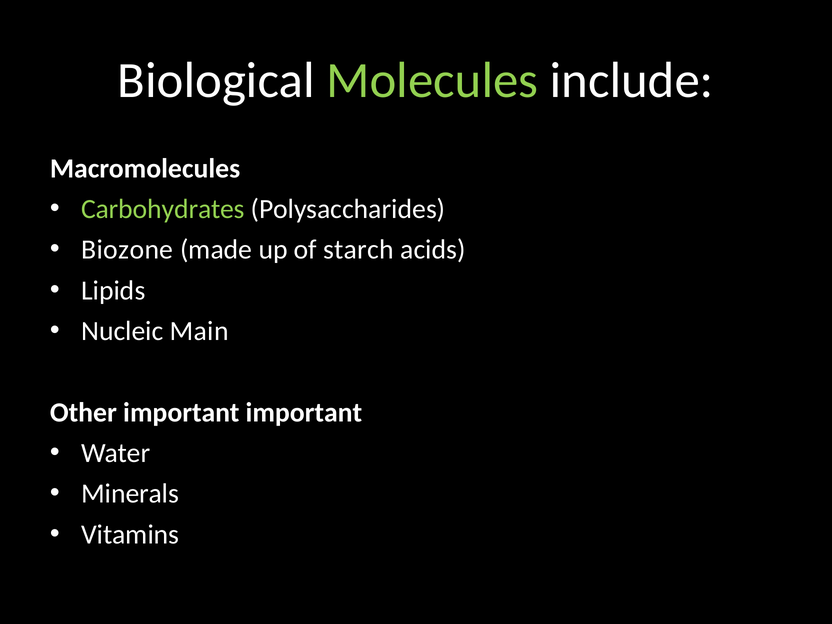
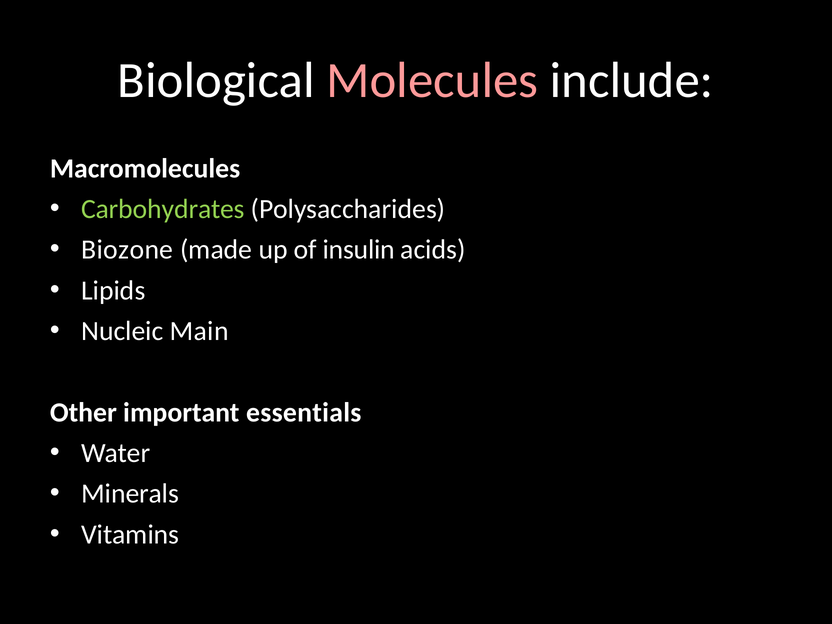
Molecules colour: light green -> pink (432, 81)
starch: starch -> insulin (359, 250)
important important: important -> essentials (304, 412)
